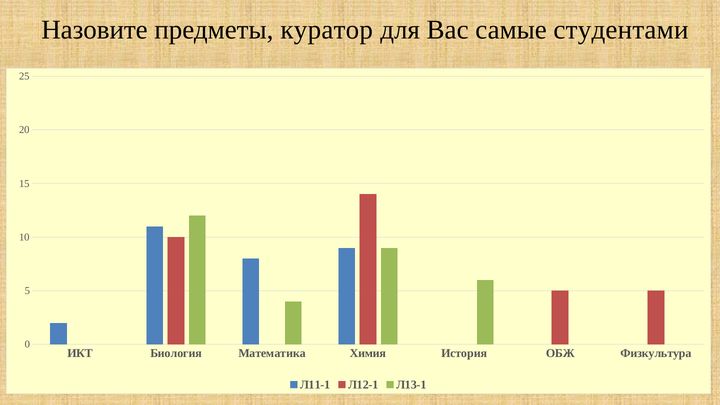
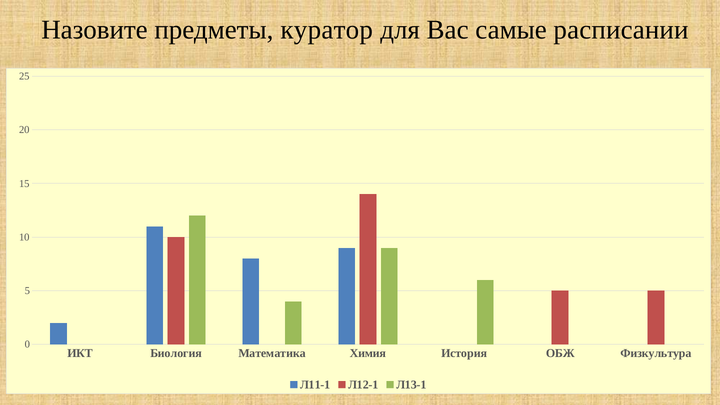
студентами: студентами -> расписании (621, 30)
